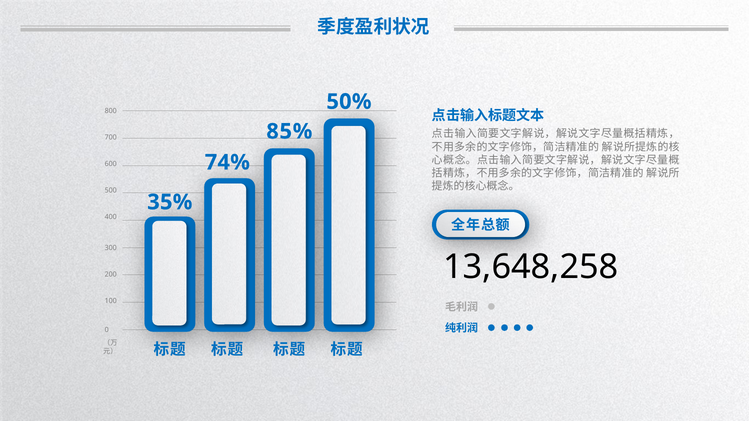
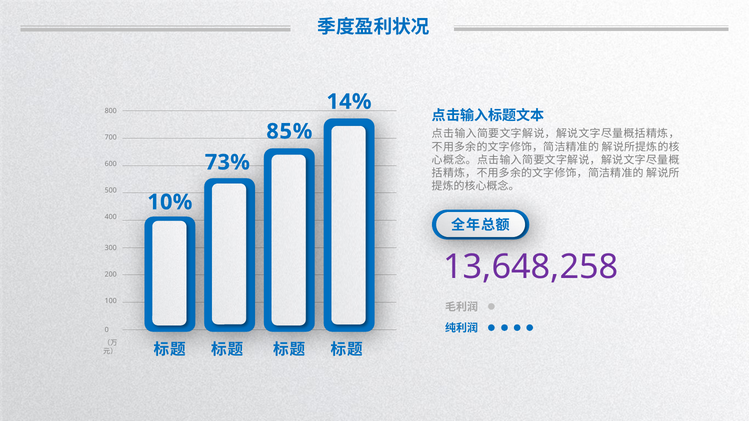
50%: 50% -> 14% (349, 102)
74%: 74% -> 73% (227, 162)
35%: 35% -> 10% (170, 202)
13,648,258 colour: black -> purple (531, 267)
